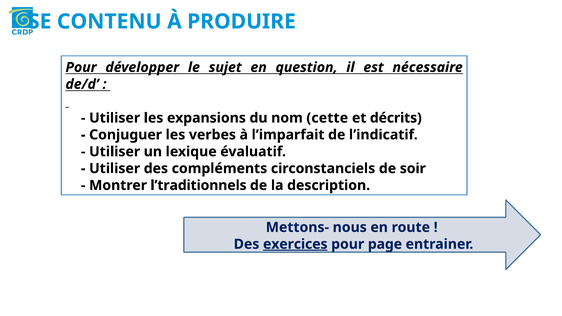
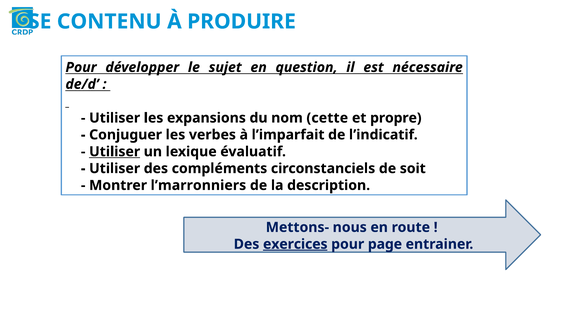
décrits: décrits -> propre (396, 118)
Utiliser underline: none -> present (115, 152)
soir: soir -> soit (413, 169)
l’traditionnels: l’traditionnels -> l’marronniers (198, 185)
